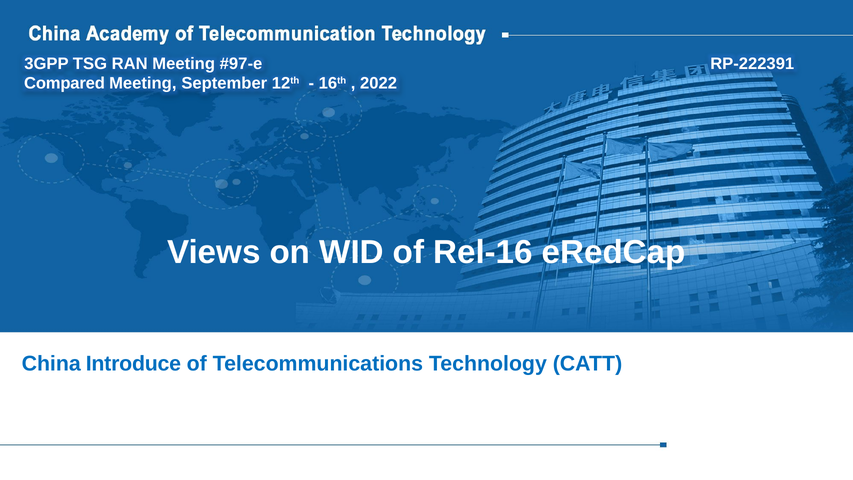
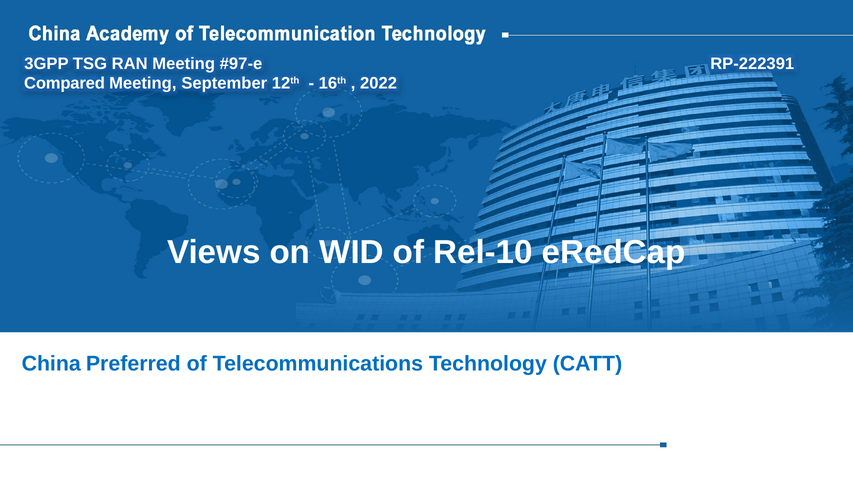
Rel-16: Rel-16 -> Rel-10 (483, 252)
Introduce: Introduce -> Preferred (133, 364)
